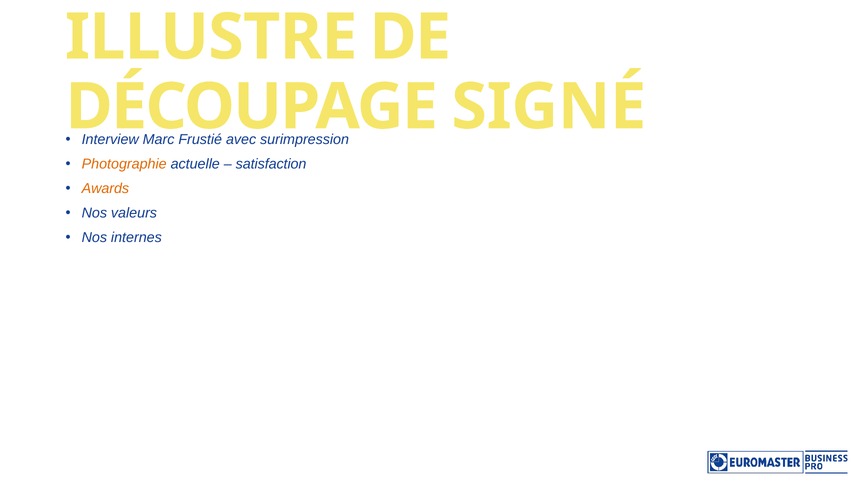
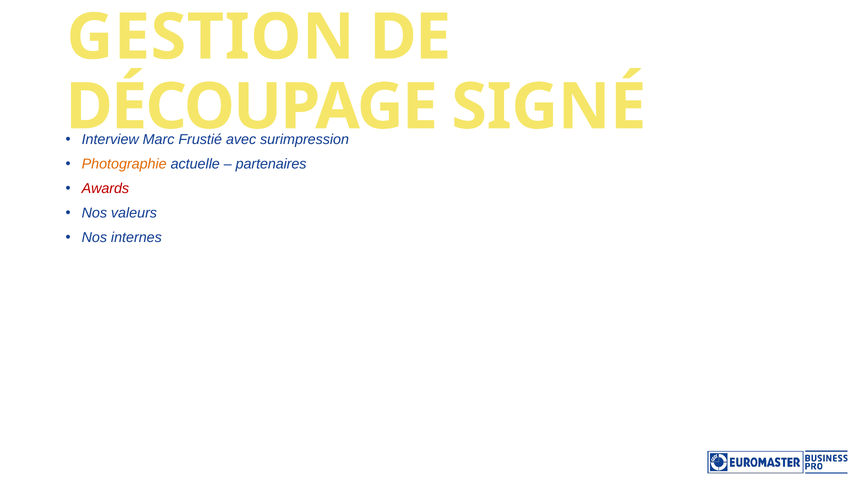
ILLUSTRE: ILLUSTRE -> GESTION (211, 37)
satisfaction: satisfaction -> partenaires (271, 164)
Awards colour: orange -> red (105, 188)
